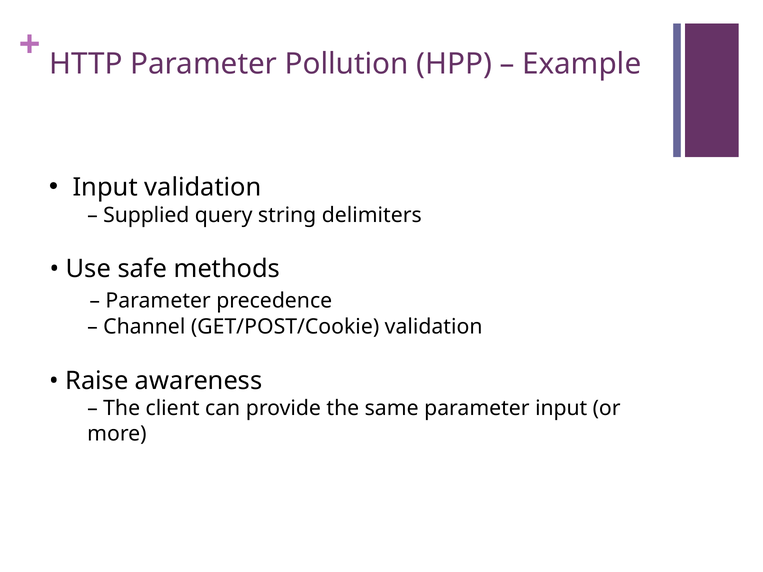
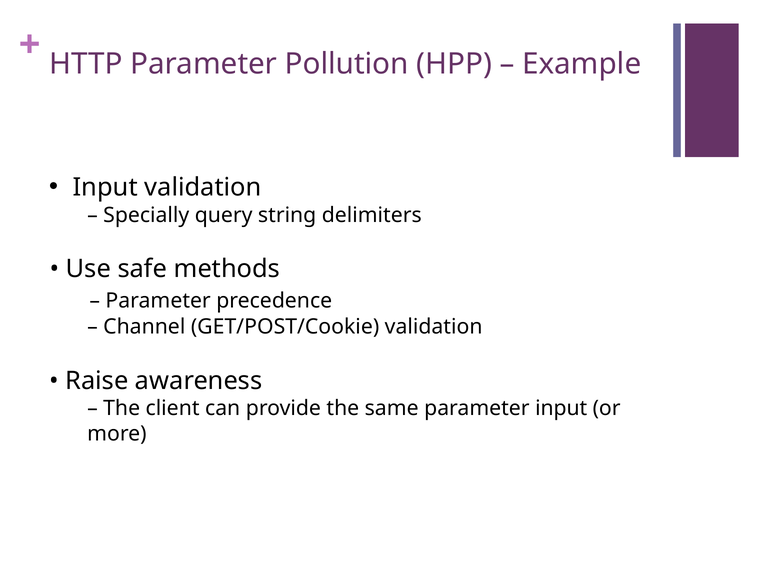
Supplied: Supplied -> Specially (146, 215)
